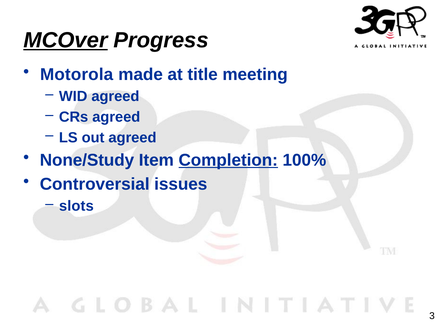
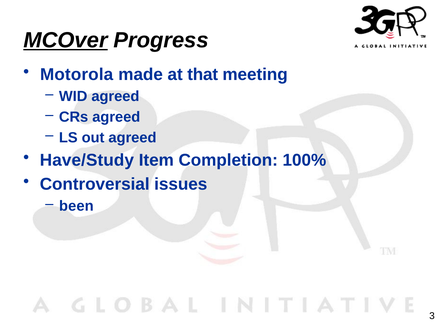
title: title -> that (203, 74)
None/Study: None/Study -> Have/Study (87, 160)
Completion underline: present -> none (228, 160)
slots: slots -> been (76, 206)
